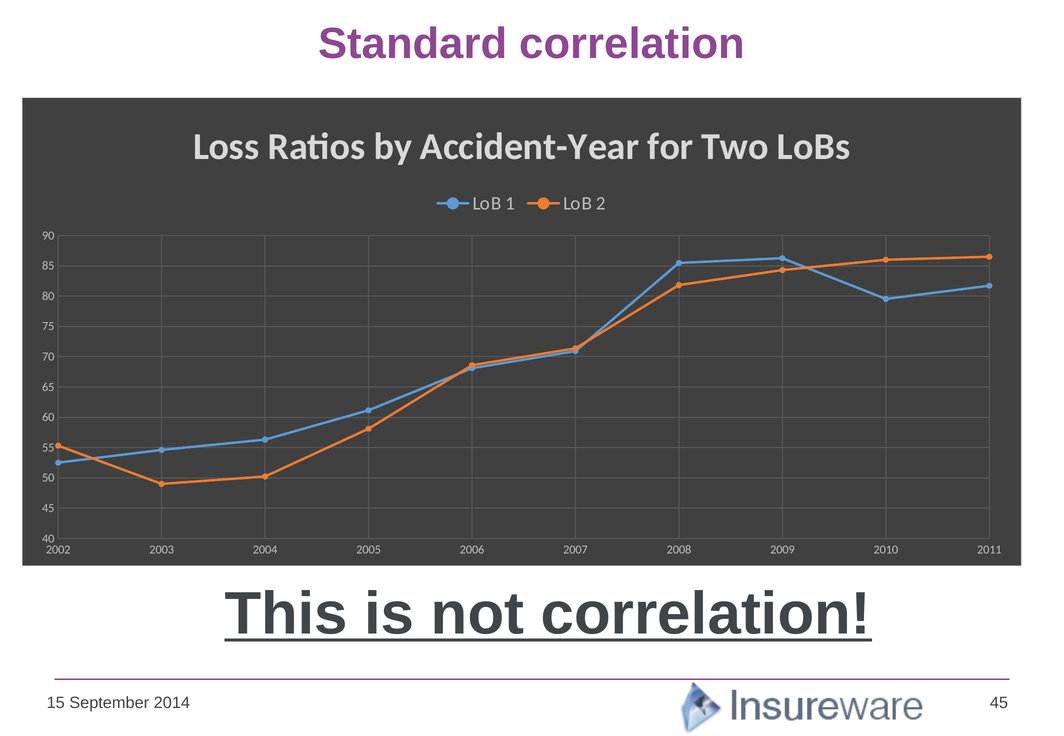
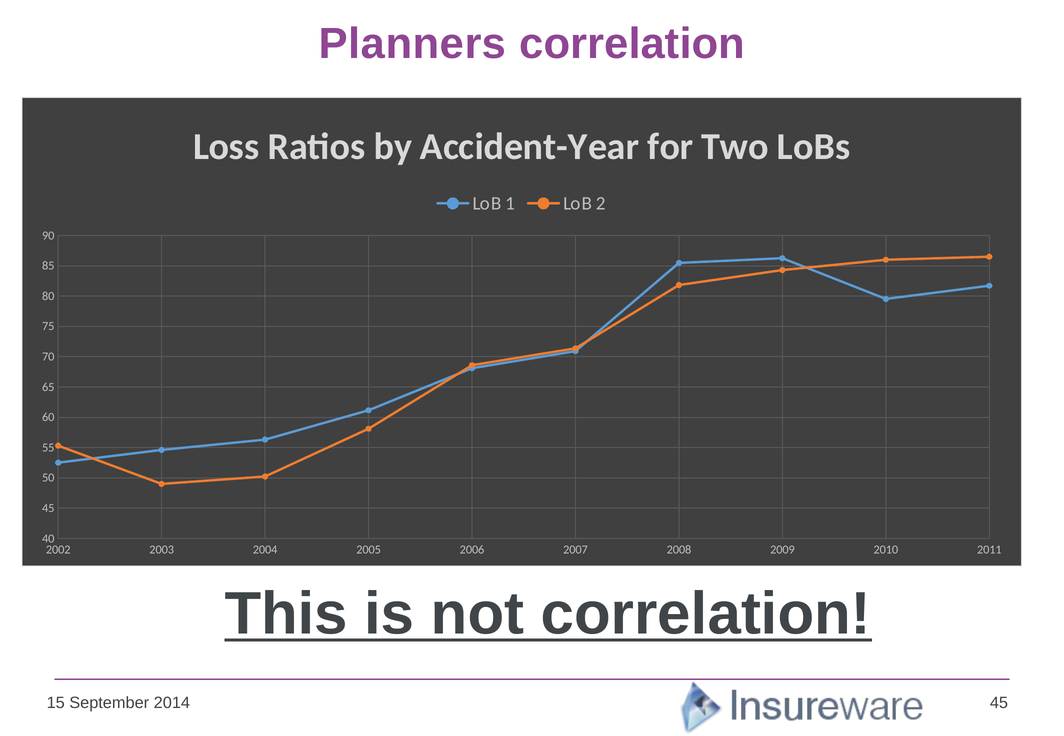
Standard: Standard -> Planners (413, 44)
